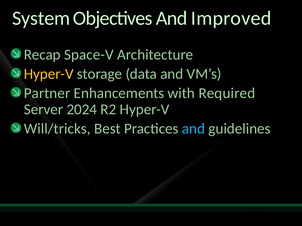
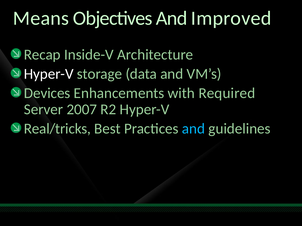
System: System -> Means (41, 18)
Space-V: Space-V -> Inside-V (89, 55)
Hyper-V colour: yellow -> white (49, 74)
Partner: Partner -> Devices (47, 93)
2024: 2024 -> 2007 (82, 110)
Will/tricks: Will/tricks -> Real/tricks (57, 129)
